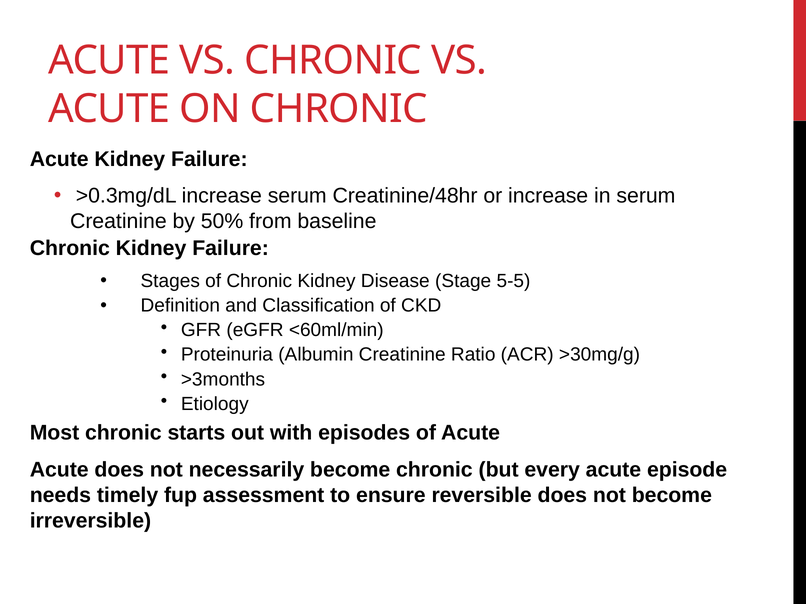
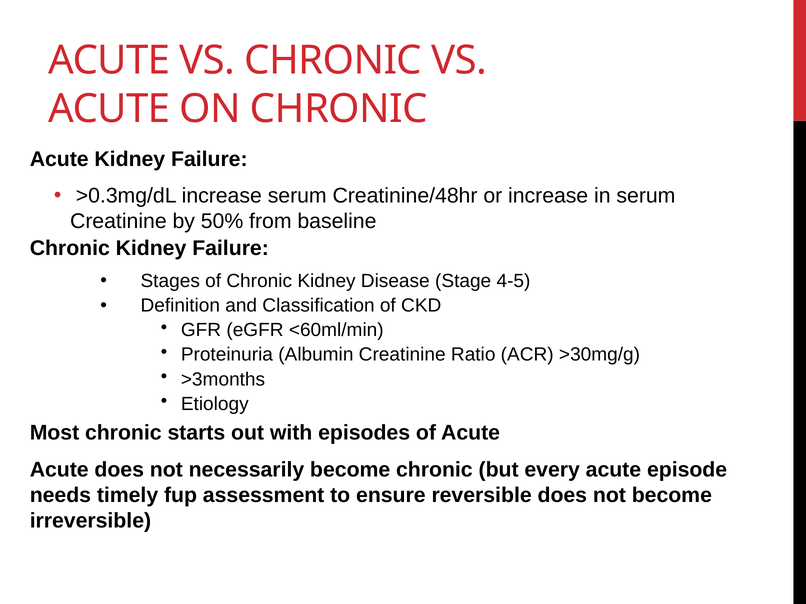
5-5: 5-5 -> 4-5 (513, 281)
